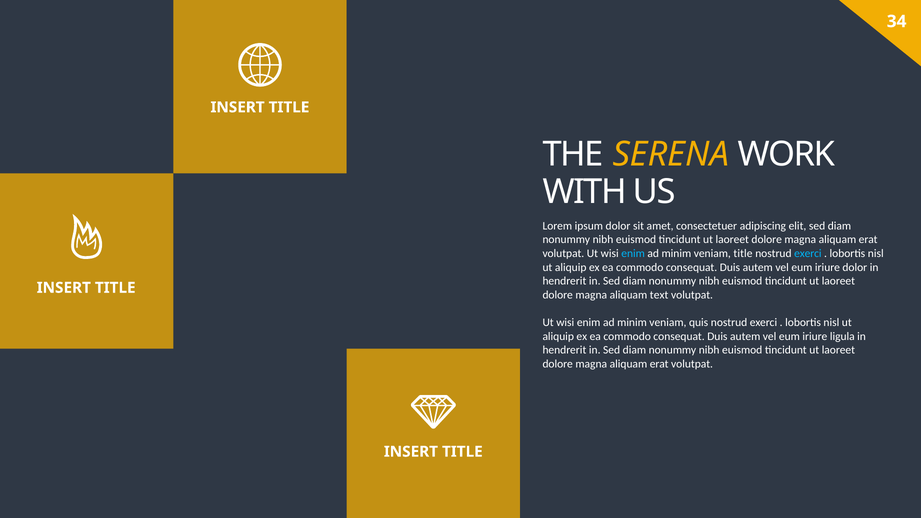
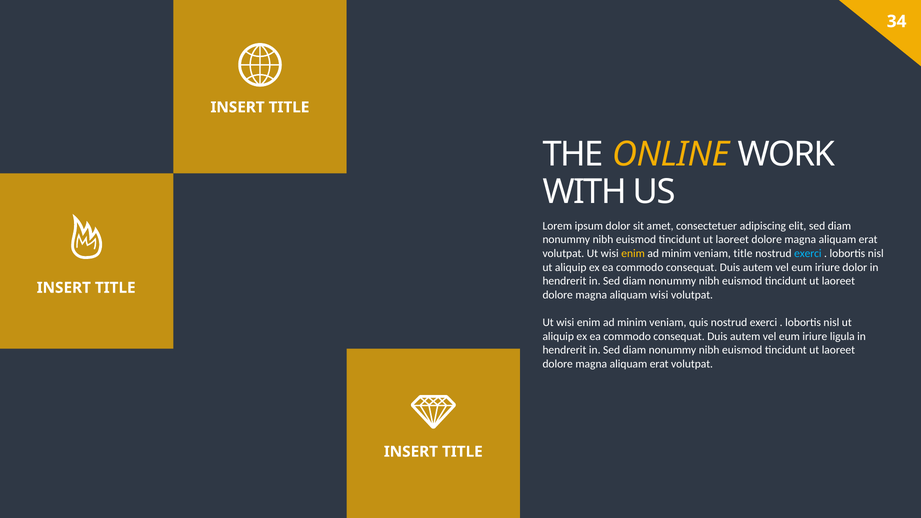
SERENA: SERENA -> ONLINE (671, 154)
enim colour: light blue -> yellow (633, 253)
aliquam text: text -> wisi (659, 295)
